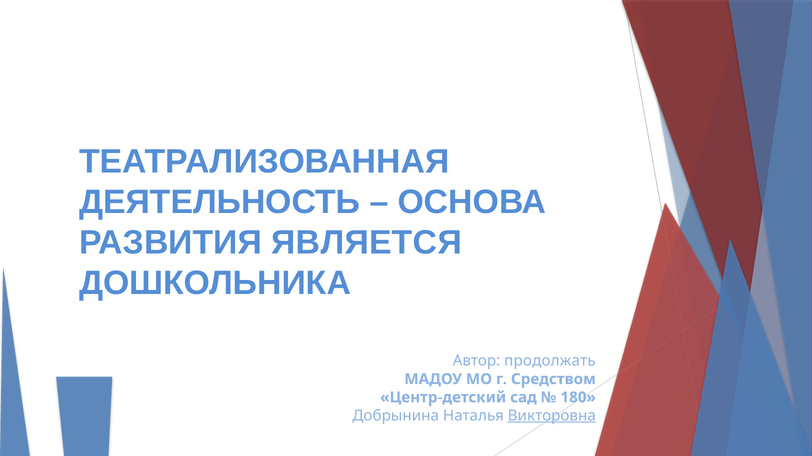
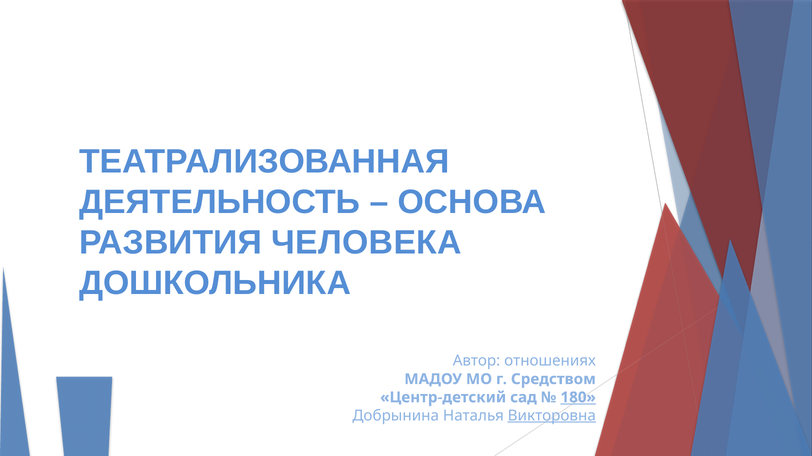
ЯВЛЯЕТСЯ: ЯВЛЯЕТСЯ -> ЧЕЛОВЕКА (367, 243)
продолжать: продолжать -> отношениях (550, 361)
180 underline: none -> present (578, 398)
